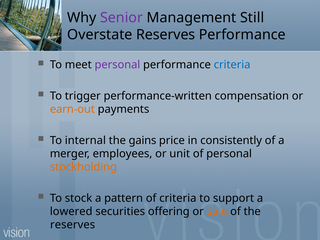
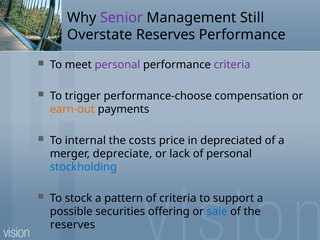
criteria colour: blue -> purple (232, 65)
performance-written: performance-written -> performance-choose (158, 96)
gains: gains -> costs (142, 140)
consistently: consistently -> depreciated (231, 140)
employees: employees -> depreciate (122, 154)
unit: unit -> lack (180, 154)
stockholding colour: orange -> blue (83, 167)
lowered: lowered -> possible (71, 211)
sale colour: orange -> blue (217, 211)
